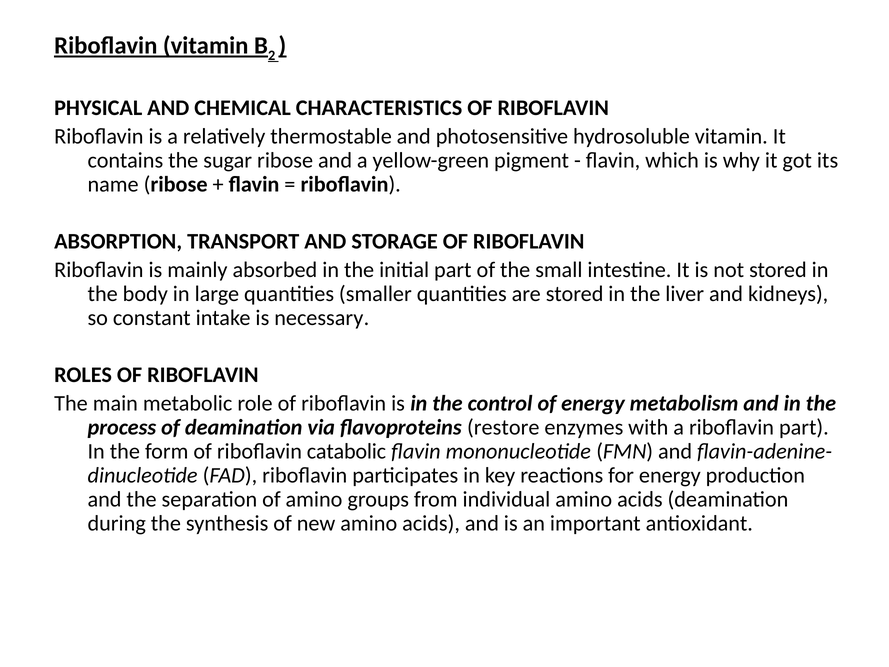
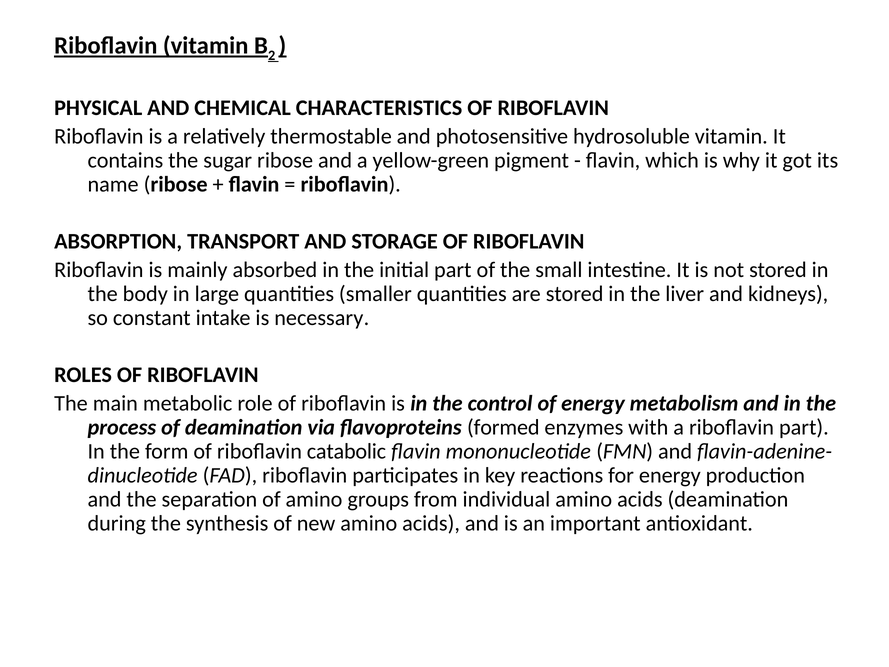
restore: restore -> formed (503, 427)
